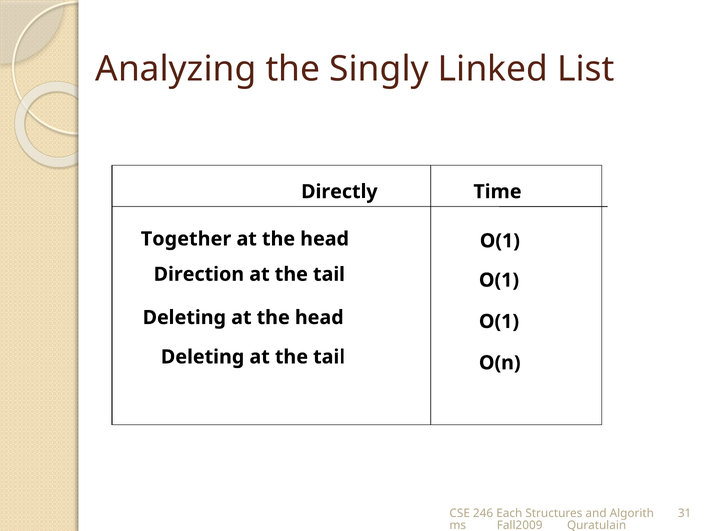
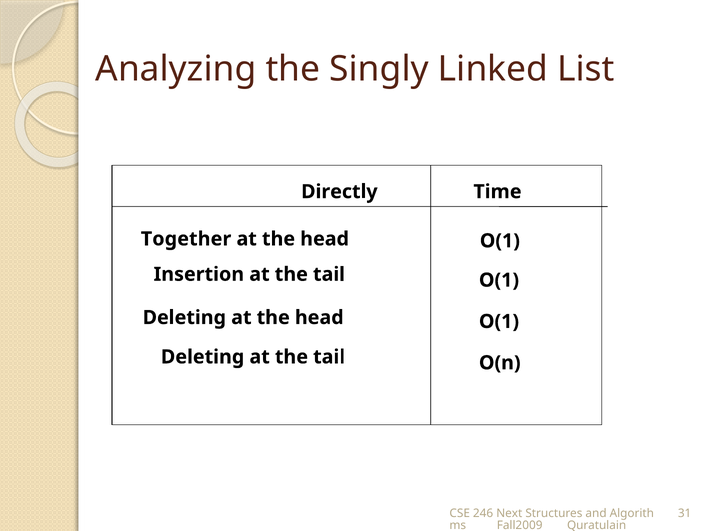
Direction: Direction -> Insertion (199, 274)
Each: Each -> Next (509, 513)
